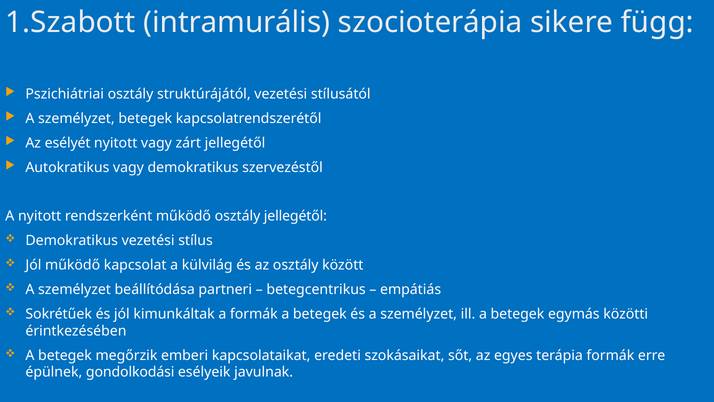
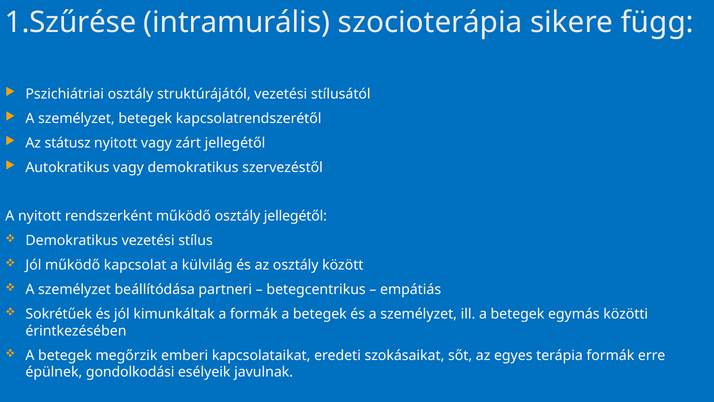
1.Szabott: 1.Szabott -> 1.Szűrése (71, 23)
esélyét: esélyét -> státusz (68, 143)
